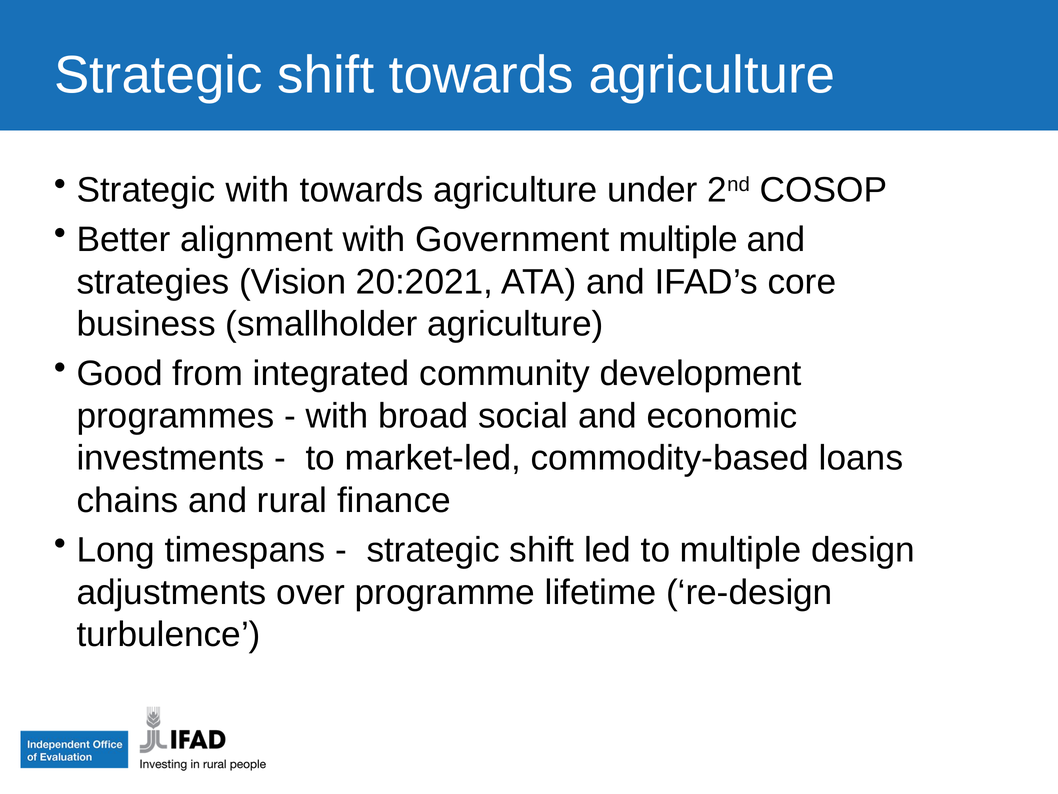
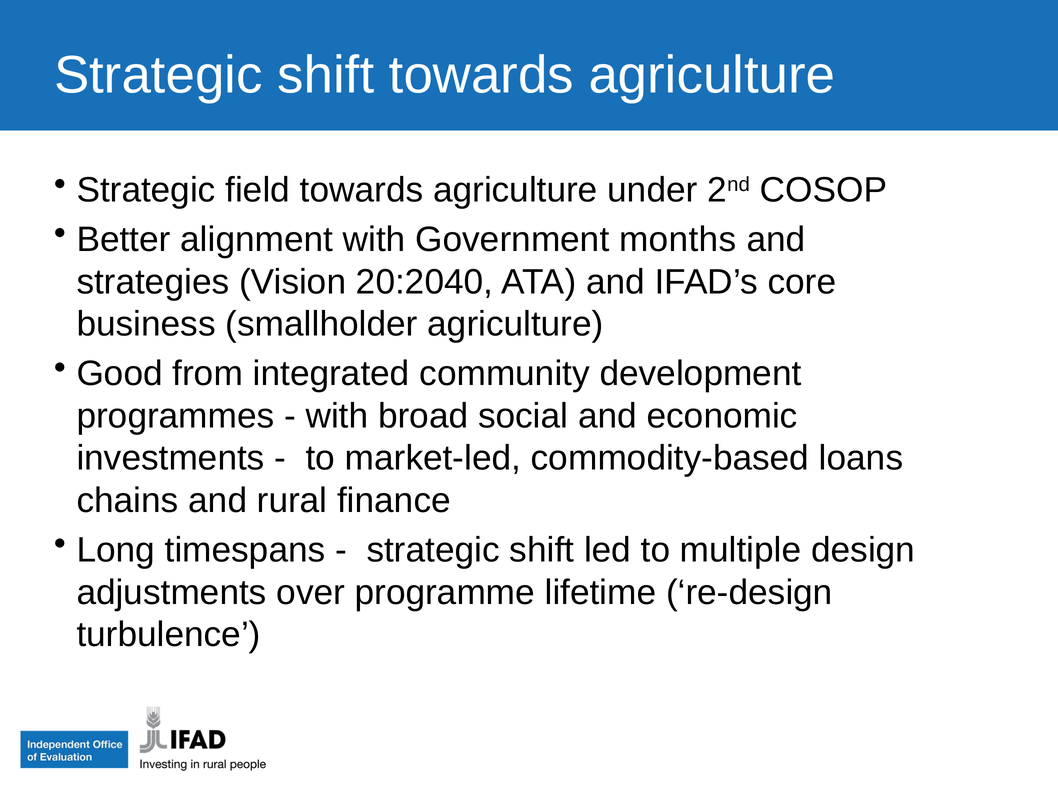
Strategic with: with -> field (258, 190)
Government multiple: multiple -> months (678, 239)
20:2021: 20:2021 -> 20:2040 (425, 282)
